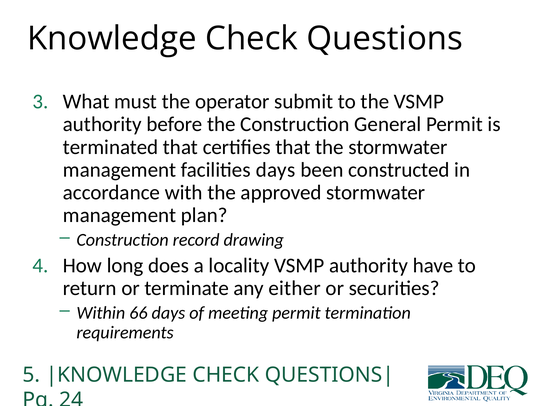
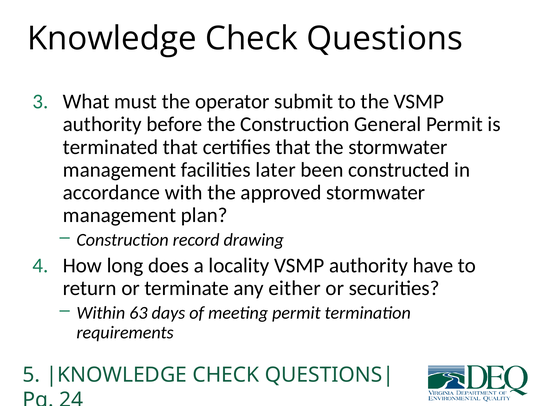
facilities days: days -> later (276, 170)
66: 66 -> 63 (138, 313)
